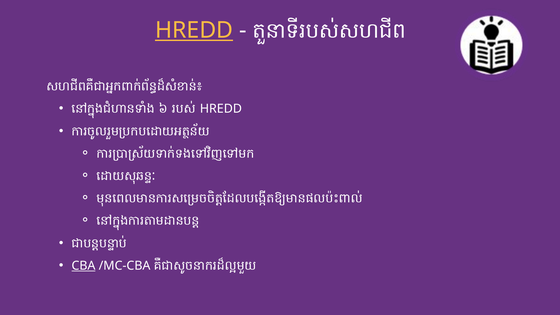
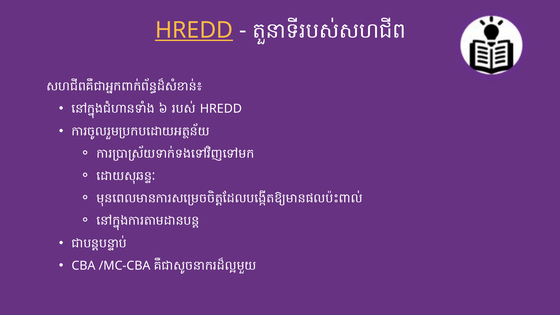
CBA underline: present -> none (83, 266)
